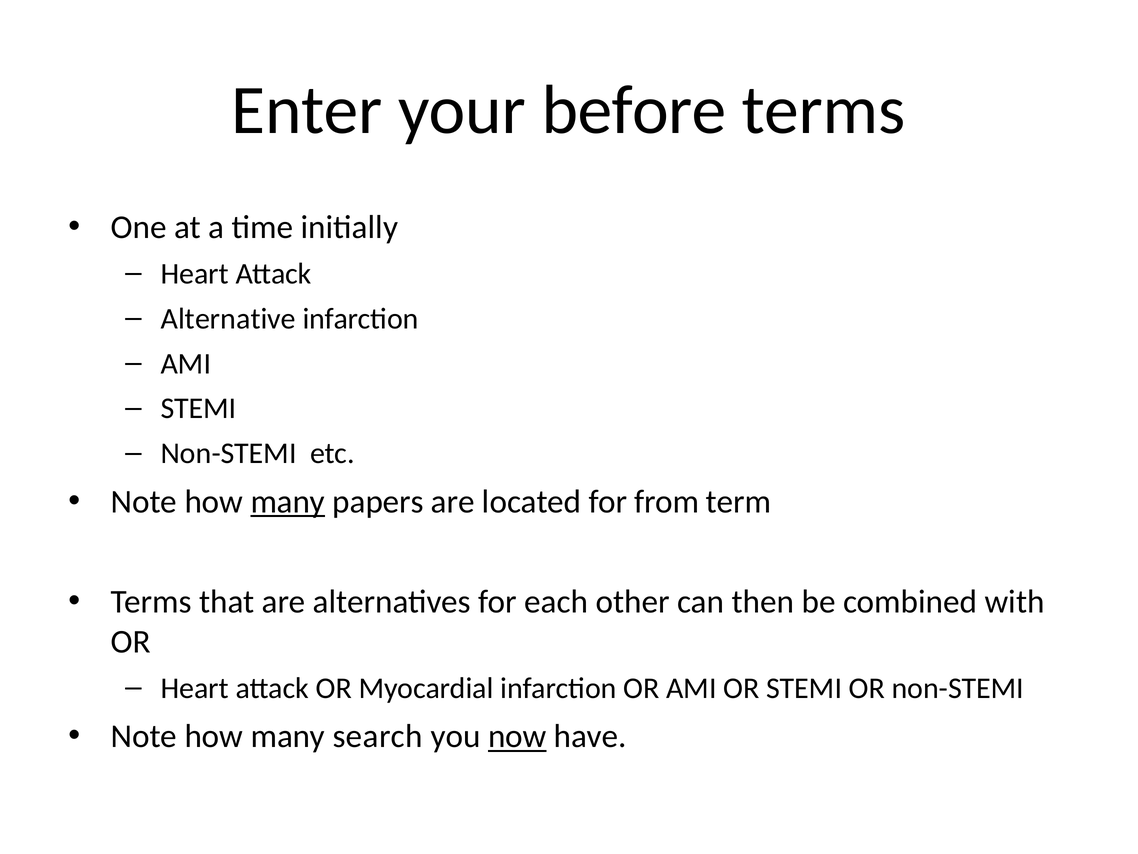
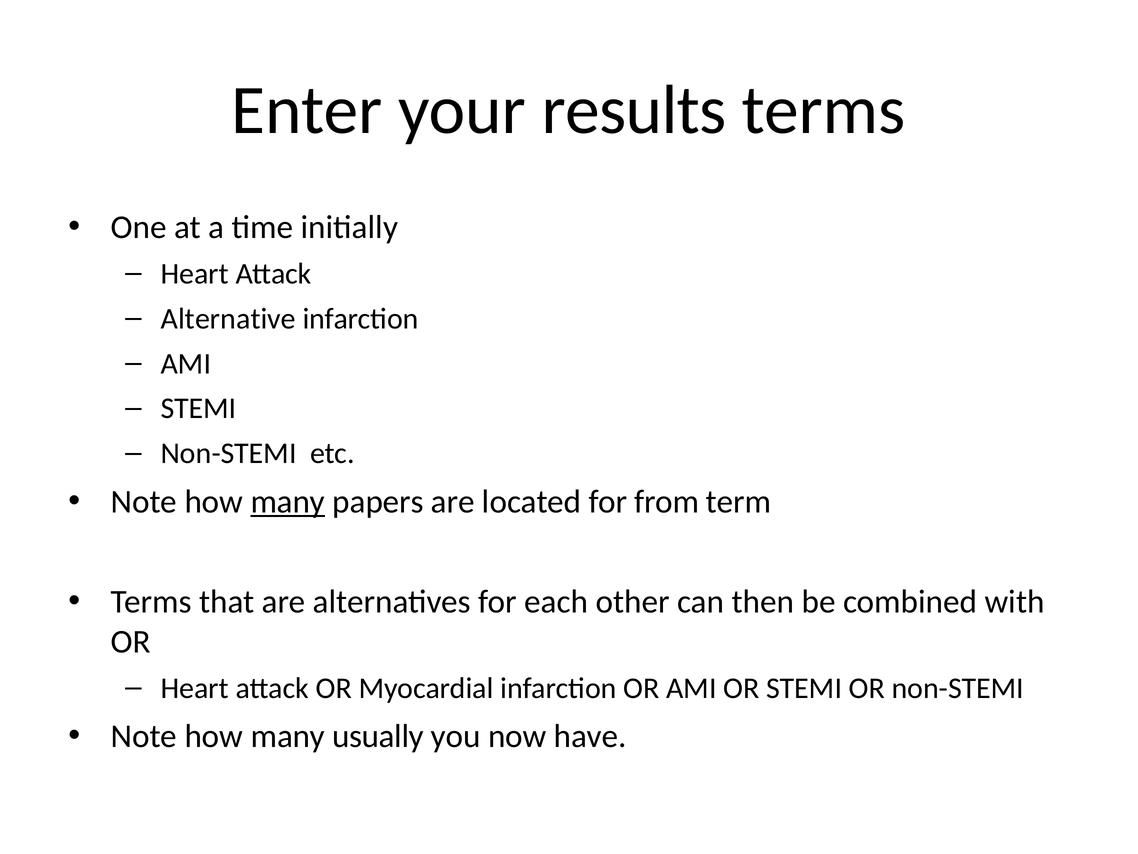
before: before -> results (634, 110)
search: search -> usually (378, 736)
now underline: present -> none (517, 736)
